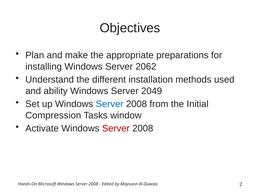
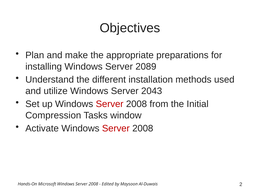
2062: 2062 -> 2089 (146, 67)
ability: ability -> utilize (56, 91)
2049: 2049 -> 2043 (152, 91)
Server colour: blue -> red (110, 104)
